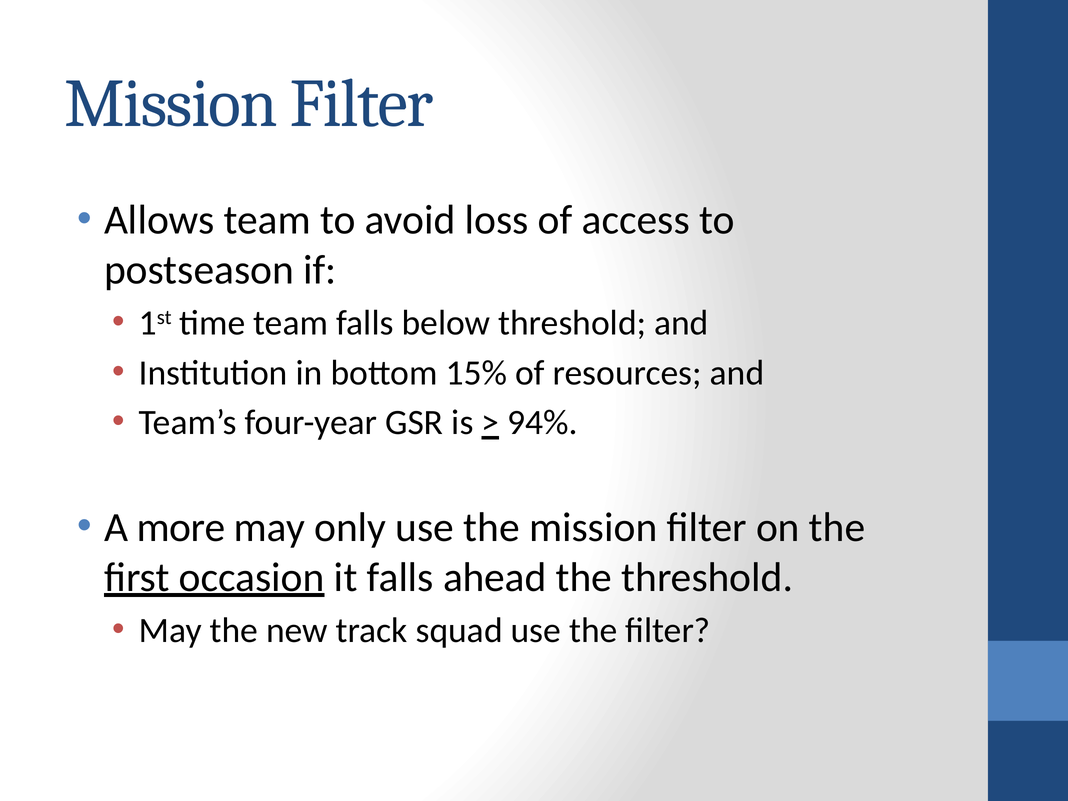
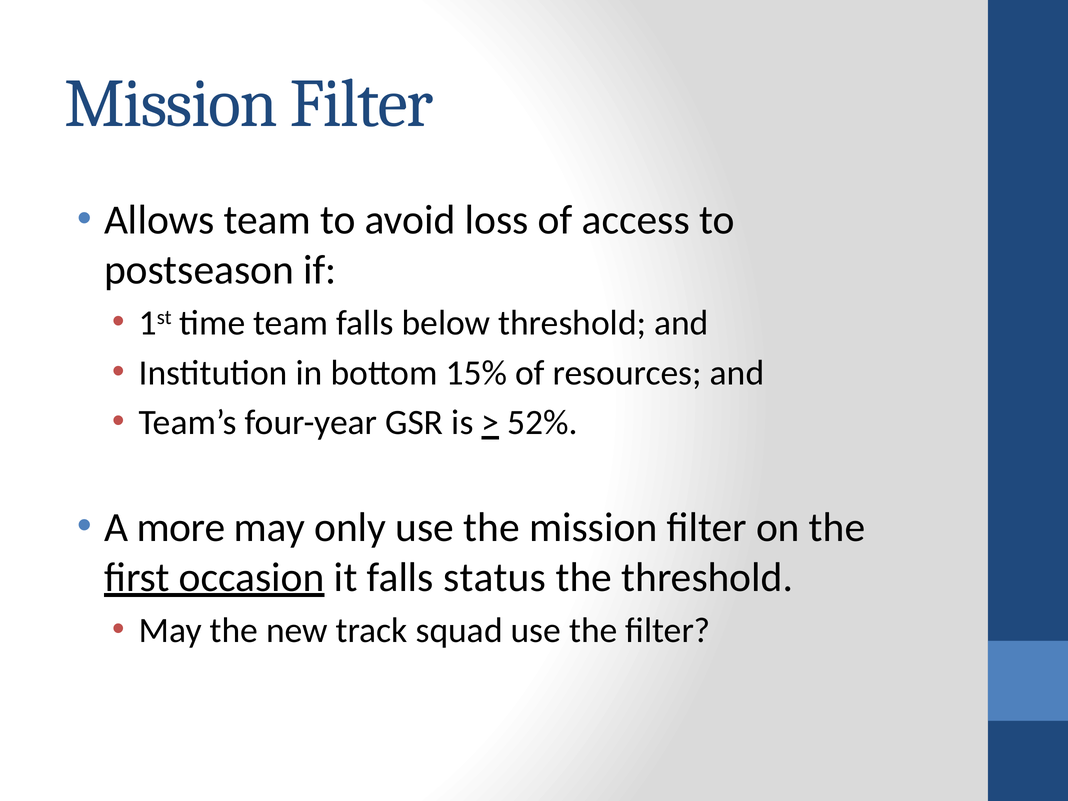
94%: 94% -> 52% (542, 423)
ahead: ahead -> status (495, 577)
